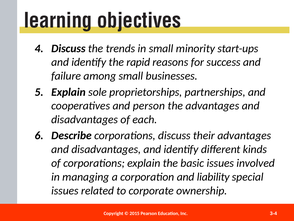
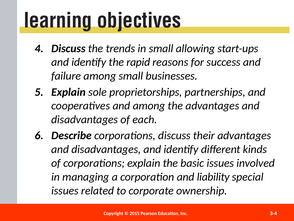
minority: minority -> allowing (196, 48)
and person: person -> among (149, 106)
